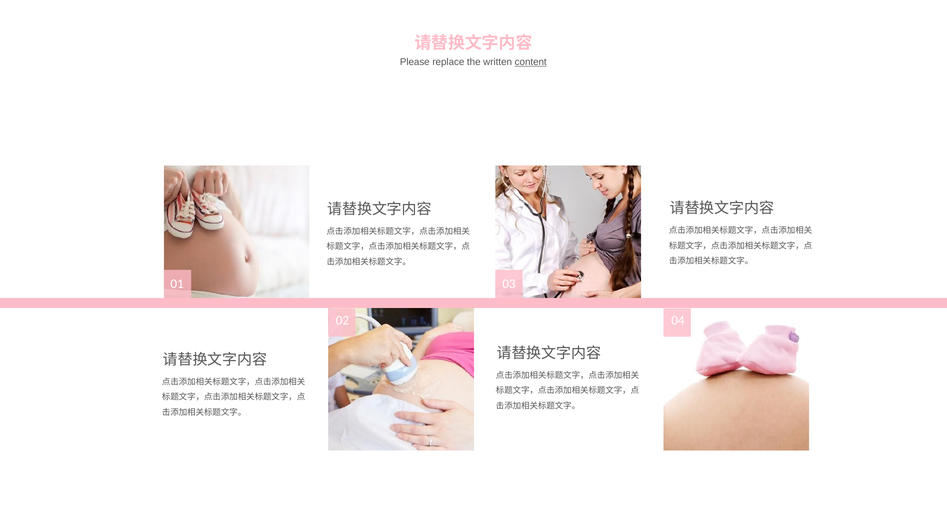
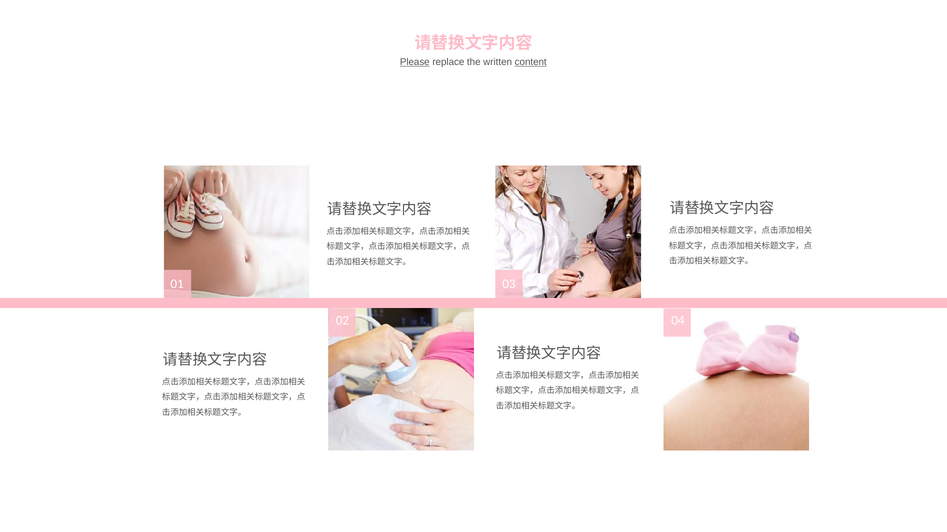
Please underline: none -> present (415, 62)
